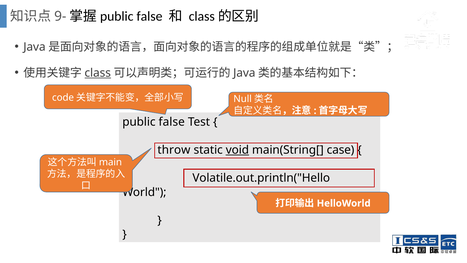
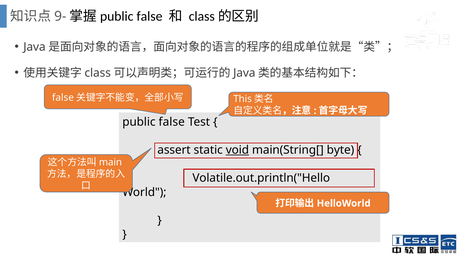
class underline: present -> none (98, 73)
code: code -> false (63, 97)
Null: Null -> This (243, 99)
throw: throw -> assert (174, 150)
case: case -> byte (340, 150)
